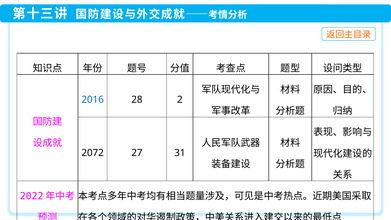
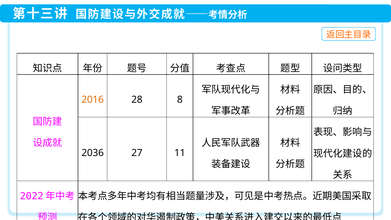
2016 colour: blue -> orange (93, 100)
2: 2 -> 8 (180, 100)
2072: 2072 -> 2036 (93, 153)
31: 31 -> 11 (180, 153)
